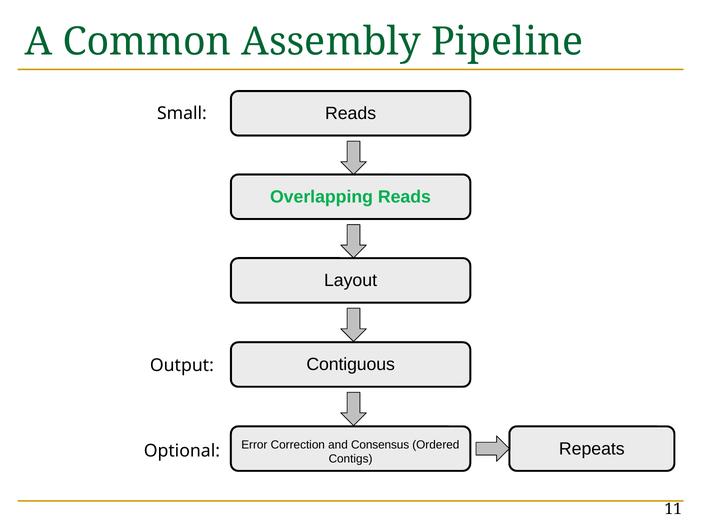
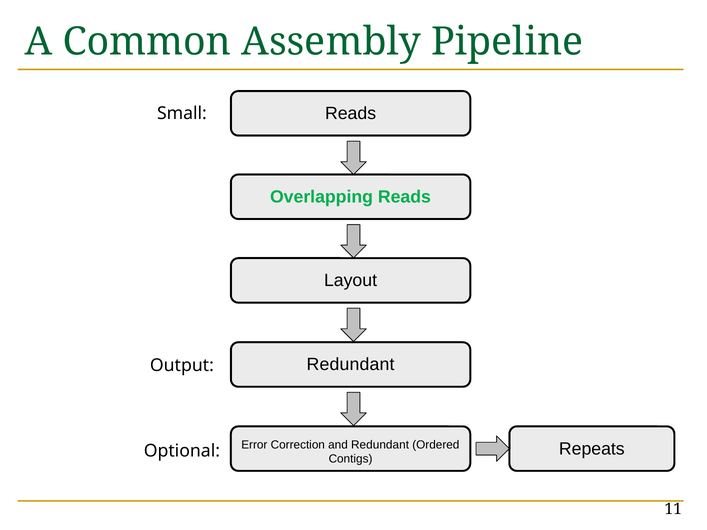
Contiguous: Contiguous -> Redundant (351, 365)
and Consensus: Consensus -> Redundant (380, 445)
